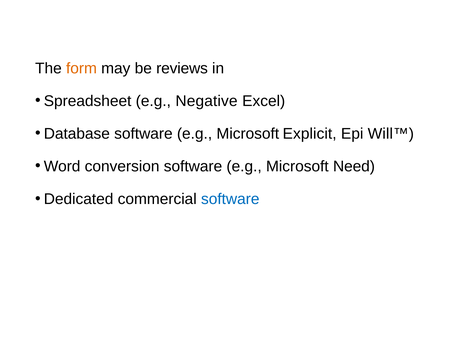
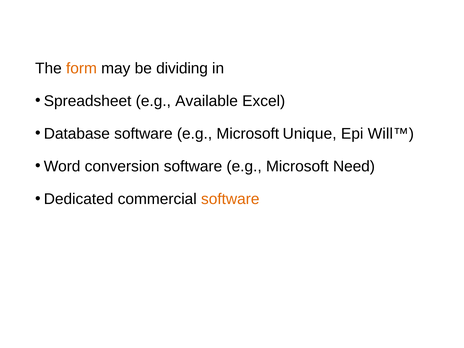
reviews: reviews -> dividing (182, 68)
Negative: Negative -> Available (207, 101)
Explicit: Explicit -> Unique (310, 134)
software colour: blue -> orange (230, 199)
